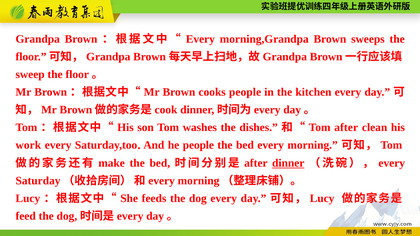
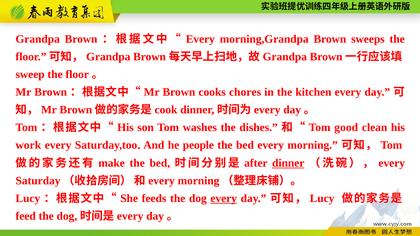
cooks people: people -> chores (245, 92)
Tom after: after -> good (346, 128)
every underline: none -> present (224, 199)
